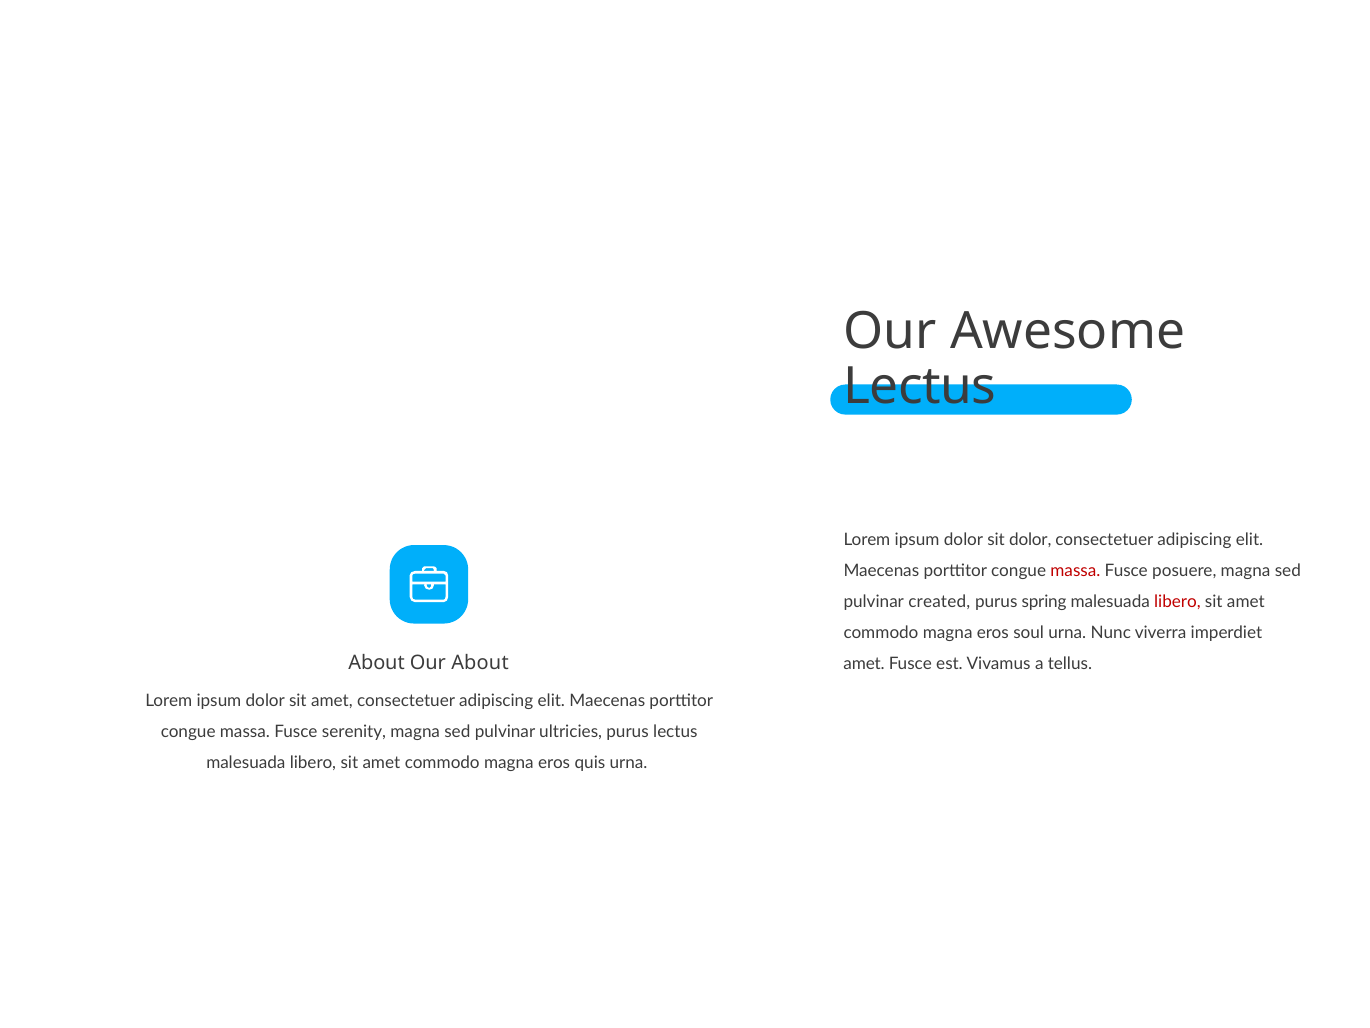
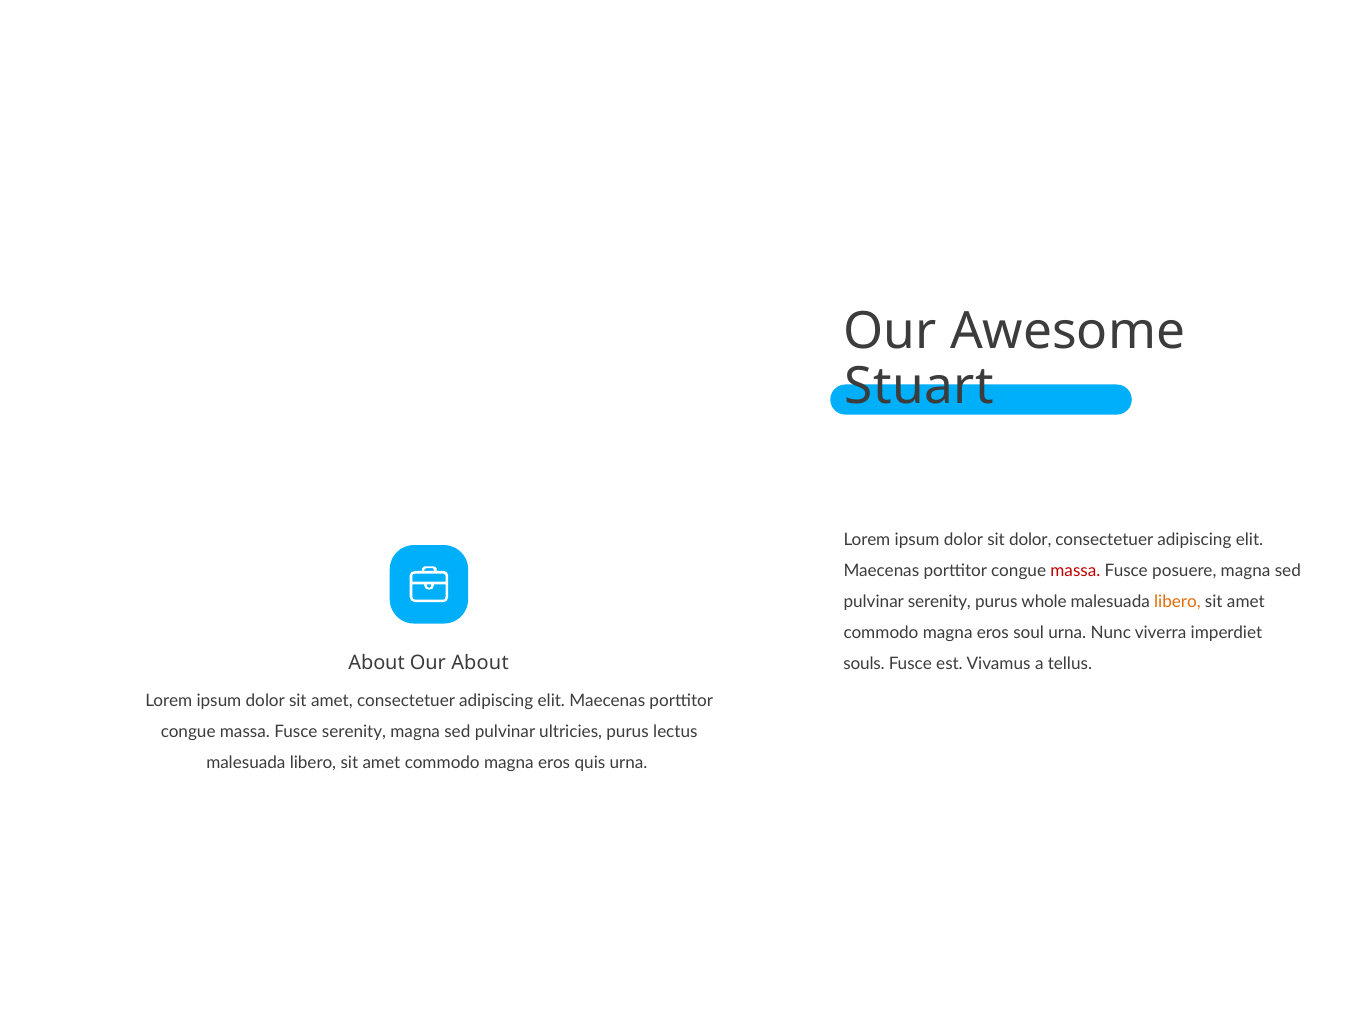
Lectus: Lectus -> Stuart (919, 387)
pulvinar created: created -> serenity (939, 602)
spring: spring -> whole (1044, 602)
libero colour: red -> orange (1177, 602)
amet: amet -> souls (864, 664)
